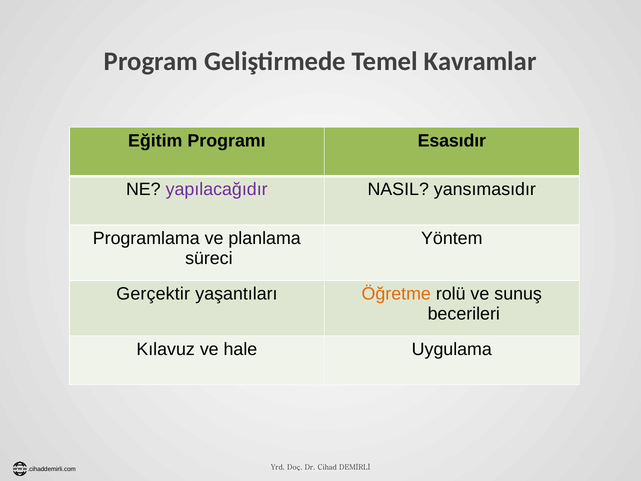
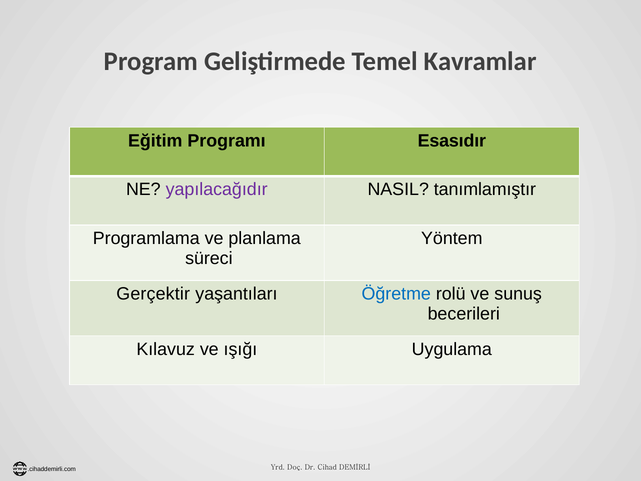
yansımasıdır: yansımasıdır -> tanımlamıştır (485, 189)
Öğretme colour: orange -> blue (396, 294)
hale: hale -> ışığı (240, 349)
